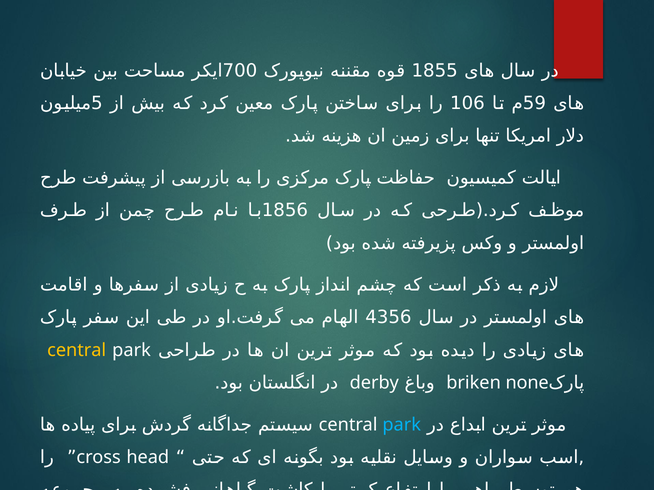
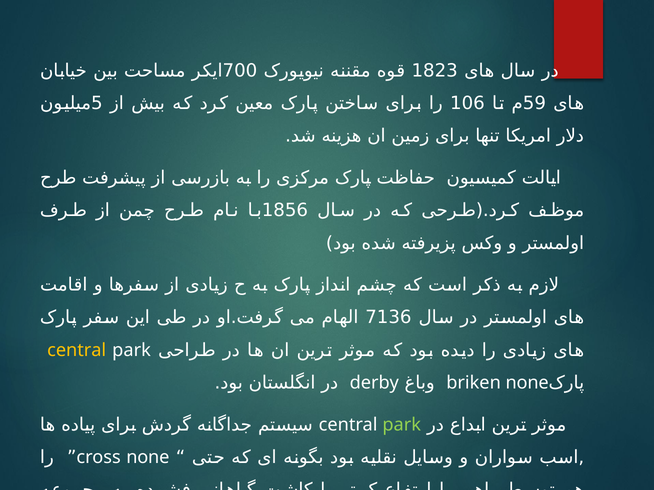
1855: 1855 -> 1823 (435, 71)
4356: 4356 -> 7136 (388, 318)
park colour: light blue -> light green (402, 425)
cross head: head -> none (148, 458)
